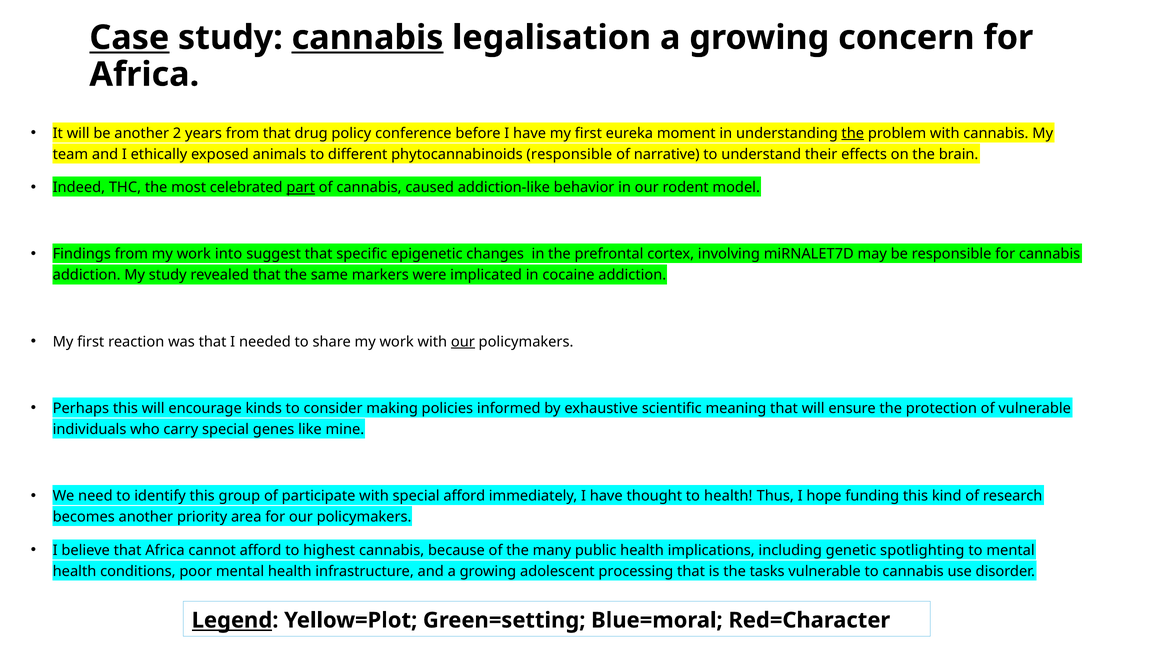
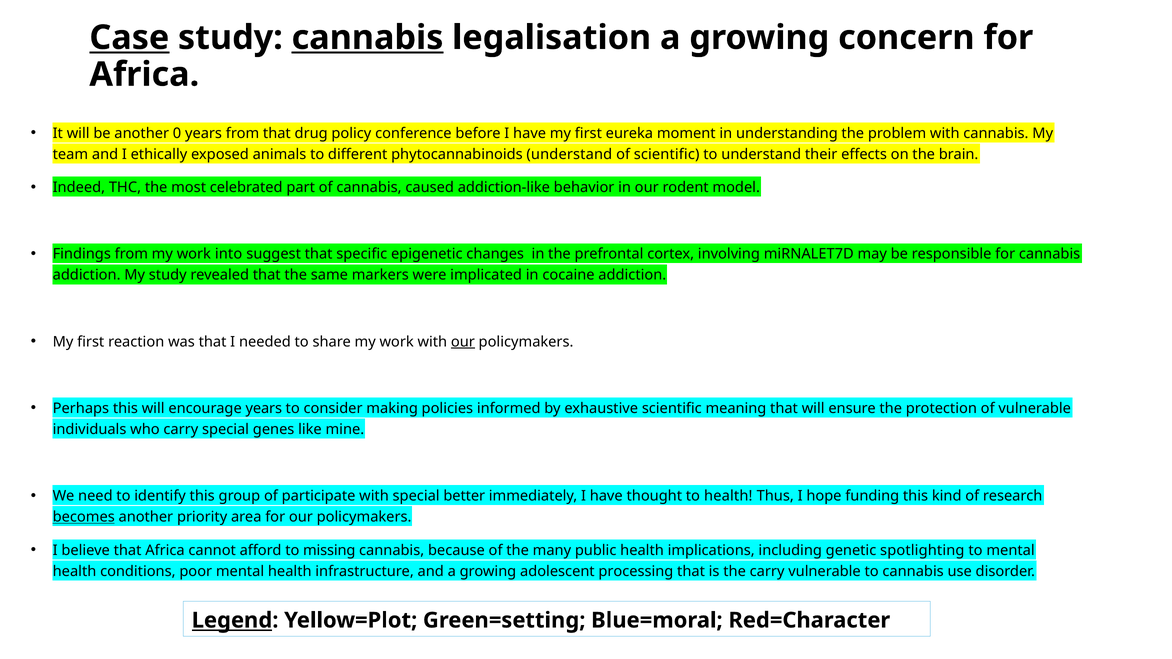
2: 2 -> 0 (177, 133)
the underline: present -> none (853, 133)
phytocannabinoids responsible: responsible -> understand (569, 154)
of narrative: narrative -> scientific (667, 154)
part underline: present -> none (301, 188)
encourage kinds: kinds -> years (264, 408)
special afford: afford -> better (464, 496)
becomes underline: none -> present (84, 517)
highest: highest -> missing (329, 550)
the tasks: tasks -> carry (767, 572)
